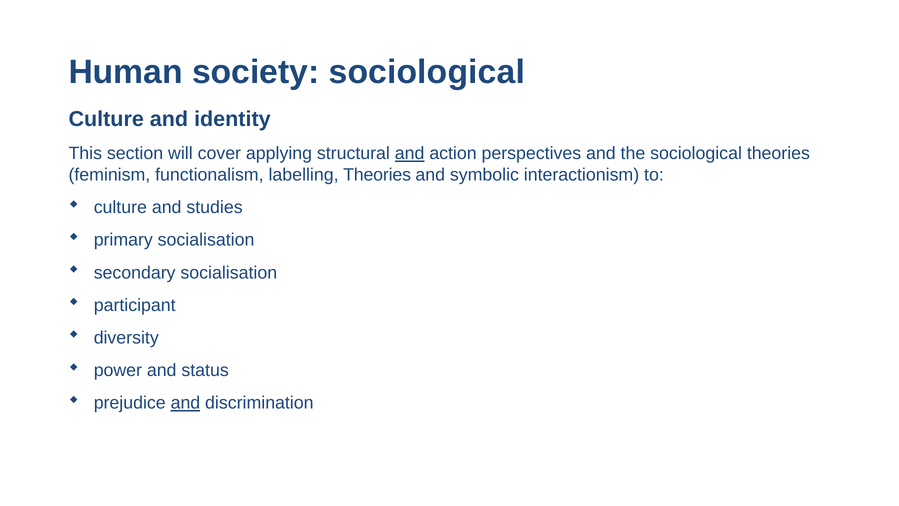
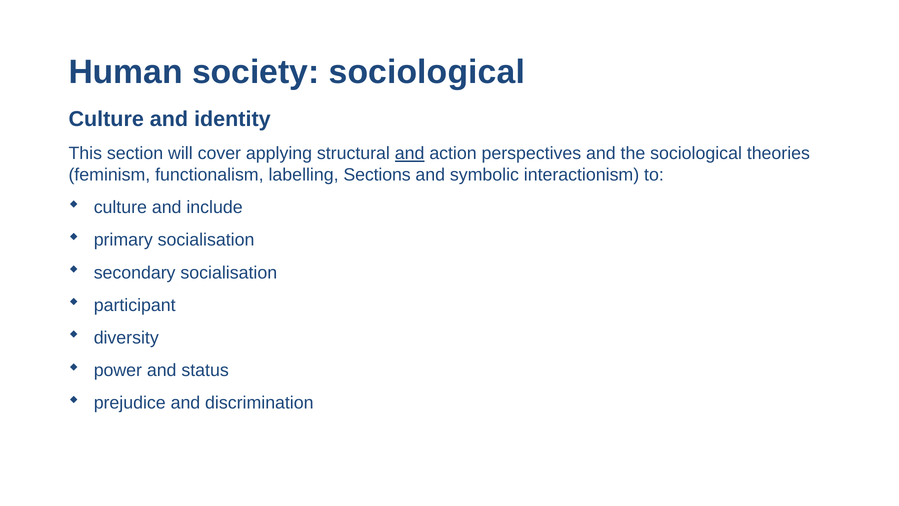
labelling Theories: Theories -> Sections (377, 175)
studies: studies -> include (215, 207)
and underline: present -> none (185, 403)
